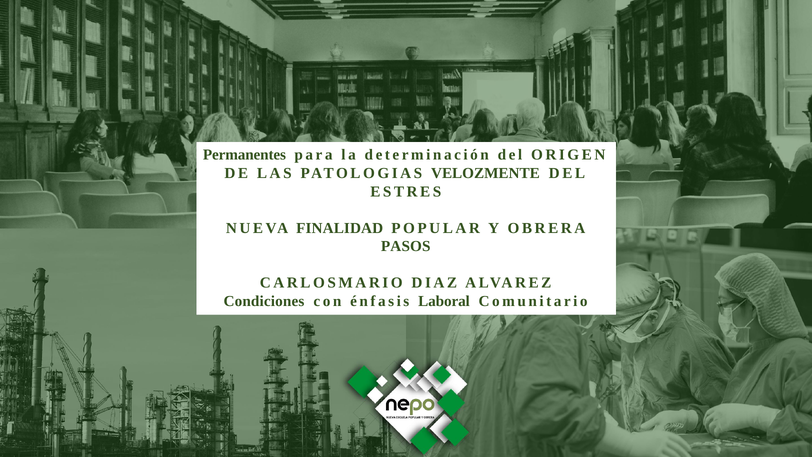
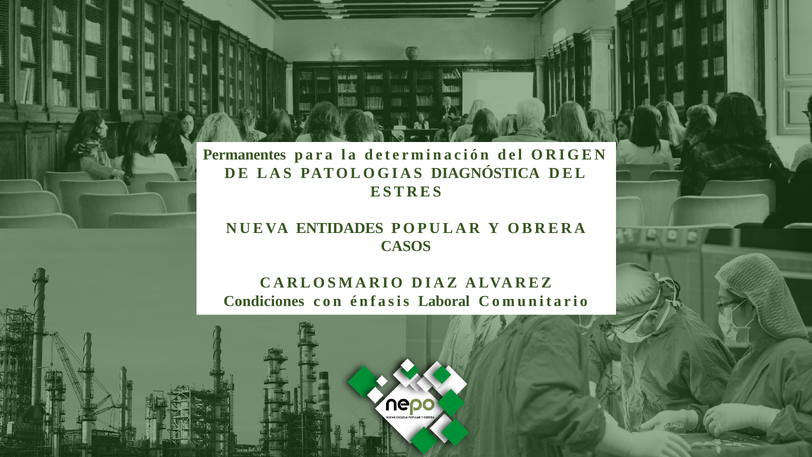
VELOZMENTE: VELOZMENTE -> DIAGNÓSTICA (485, 173)
FINALIDAD: FINALIDAD -> ENTIDADES (340, 228)
PASOS: PASOS -> CASOS (406, 246)
